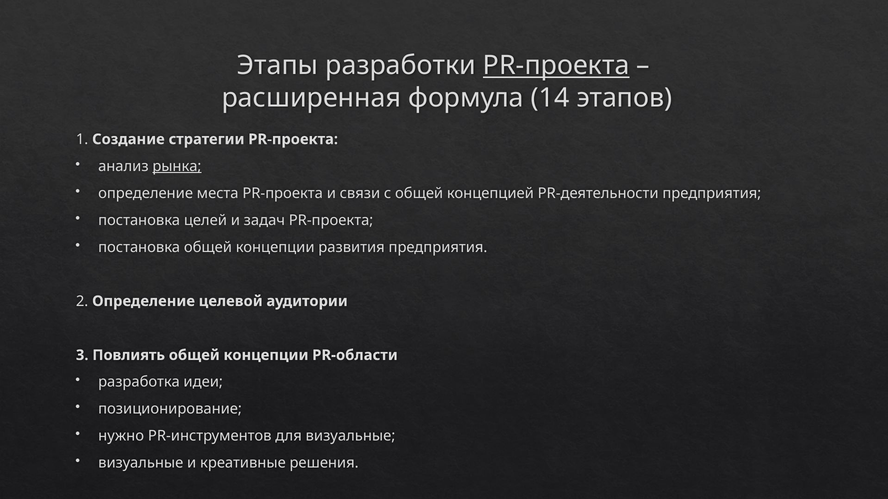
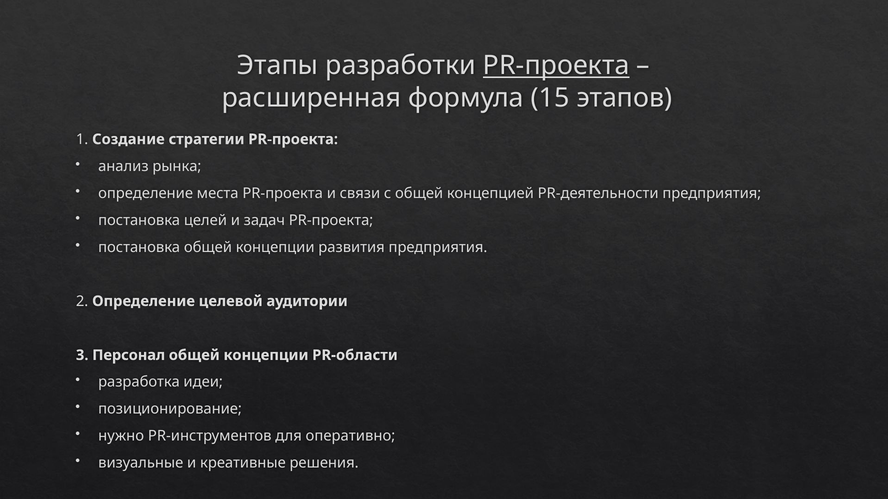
14: 14 -> 15 (550, 98)
рынка underline: present -> none (177, 166)
Повлиять: Повлиять -> Персонал (129, 355)
для визуальные: визуальные -> оперативно (350, 436)
